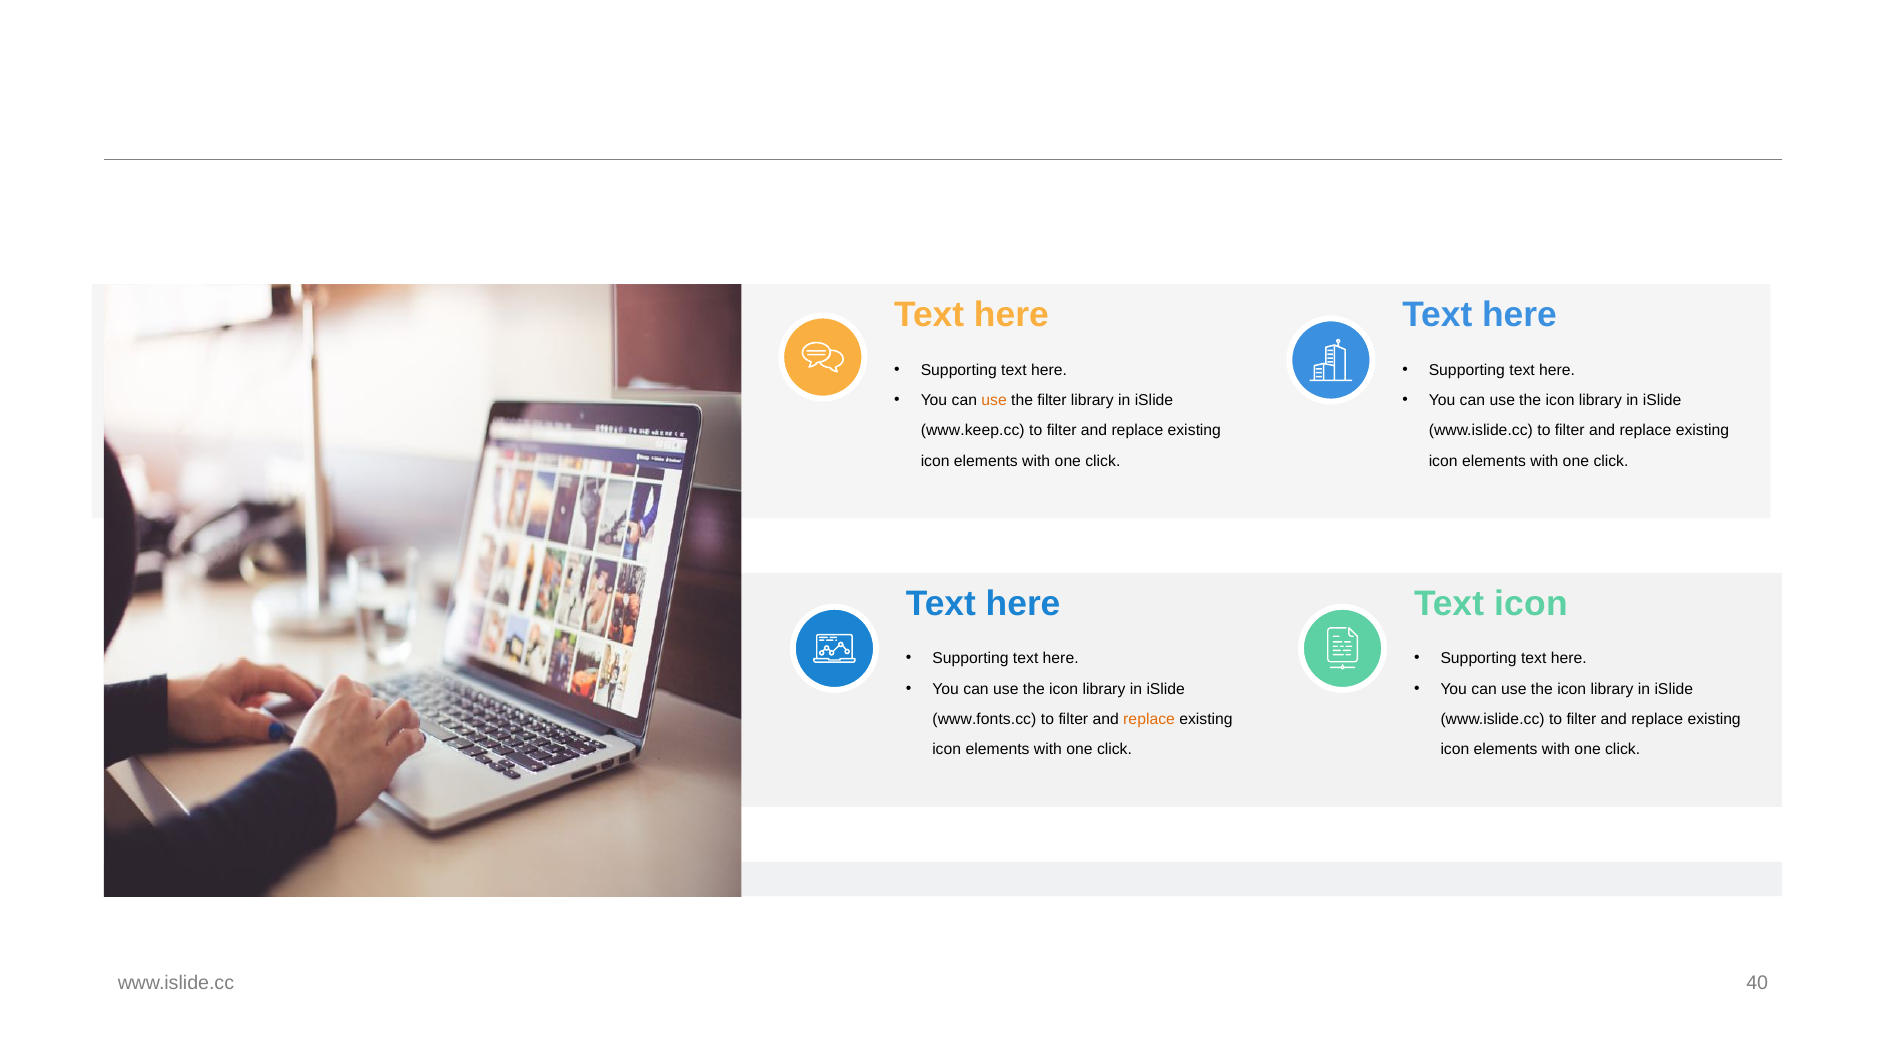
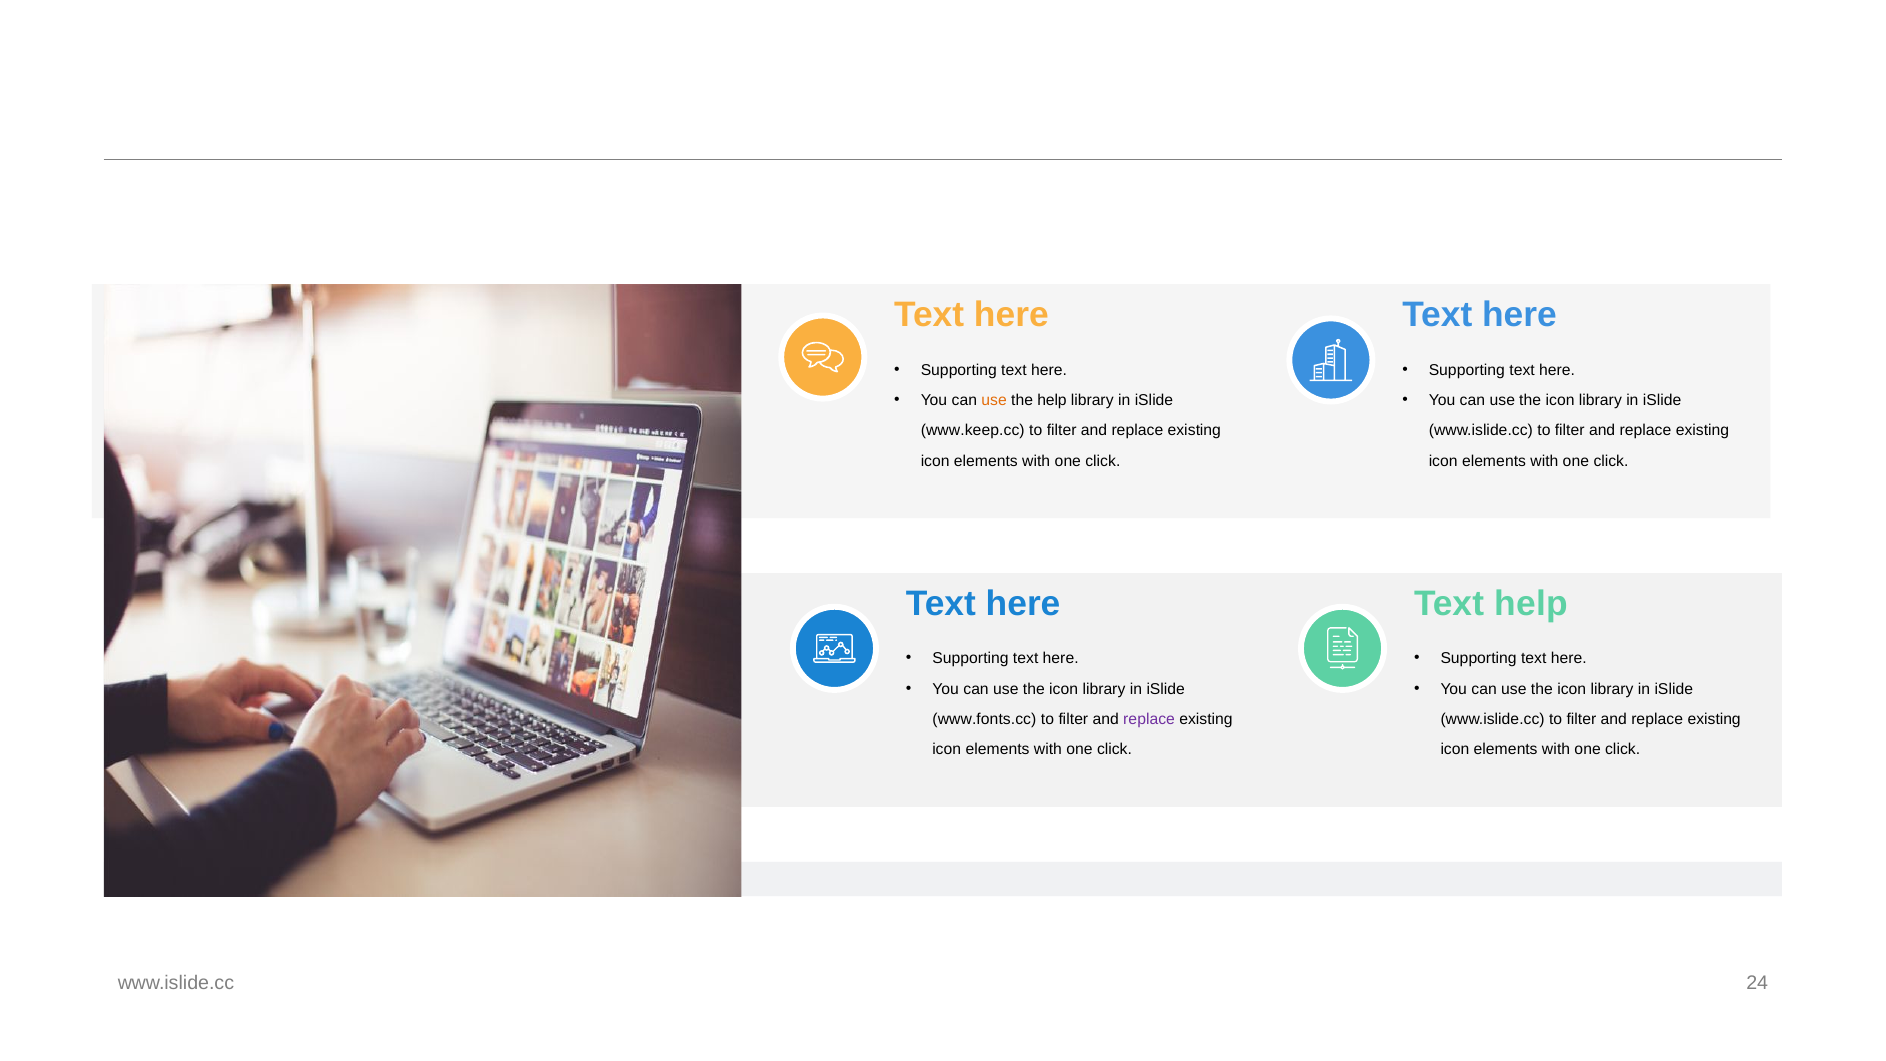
the filter: filter -> help (1052, 400)
Text icon: icon -> help (1531, 604)
replace colour: orange -> purple (1149, 719)
40: 40 -> 24 (1757, 983)
